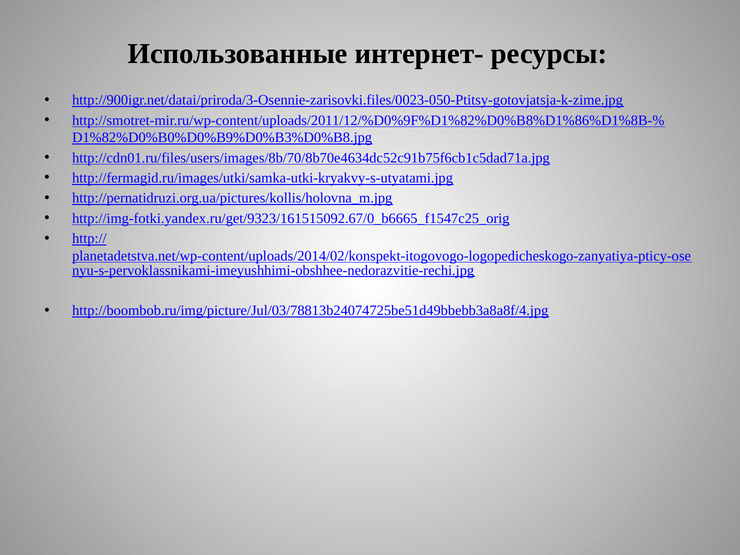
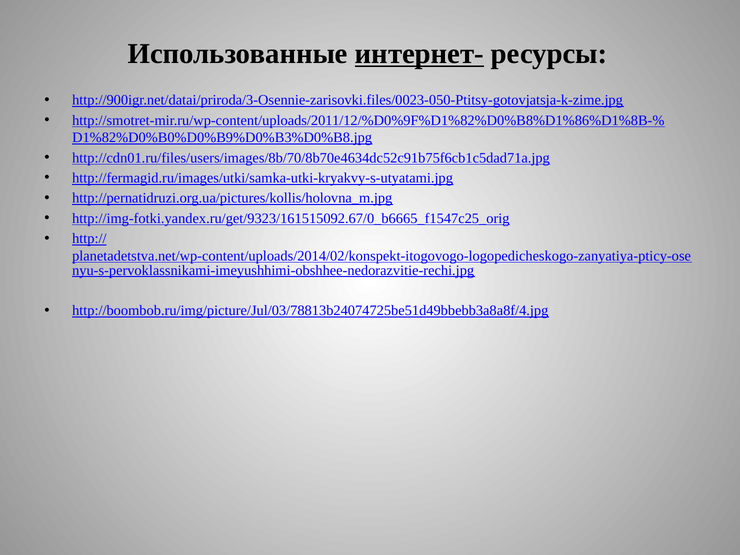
интернет- underline: none -> present (419, 54)
